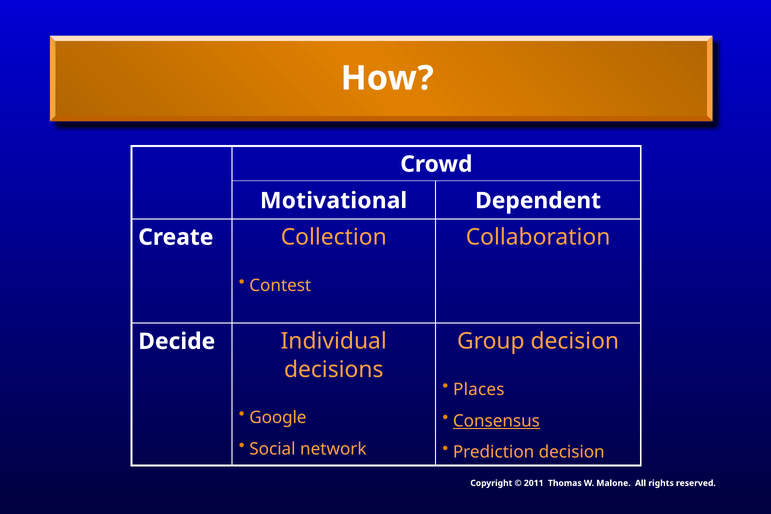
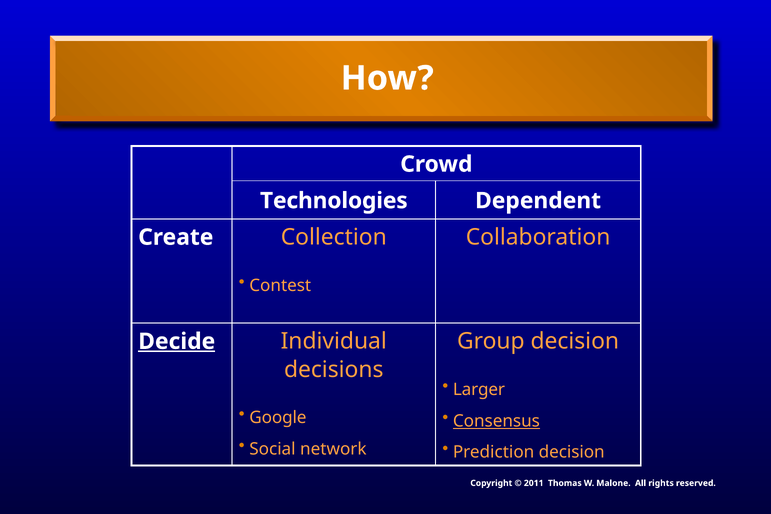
Motivational: Motivational -> Technologies (334, 201)
Decide underline: none -> present (177, 341)
Places: Places -> Larger (479, 390)
